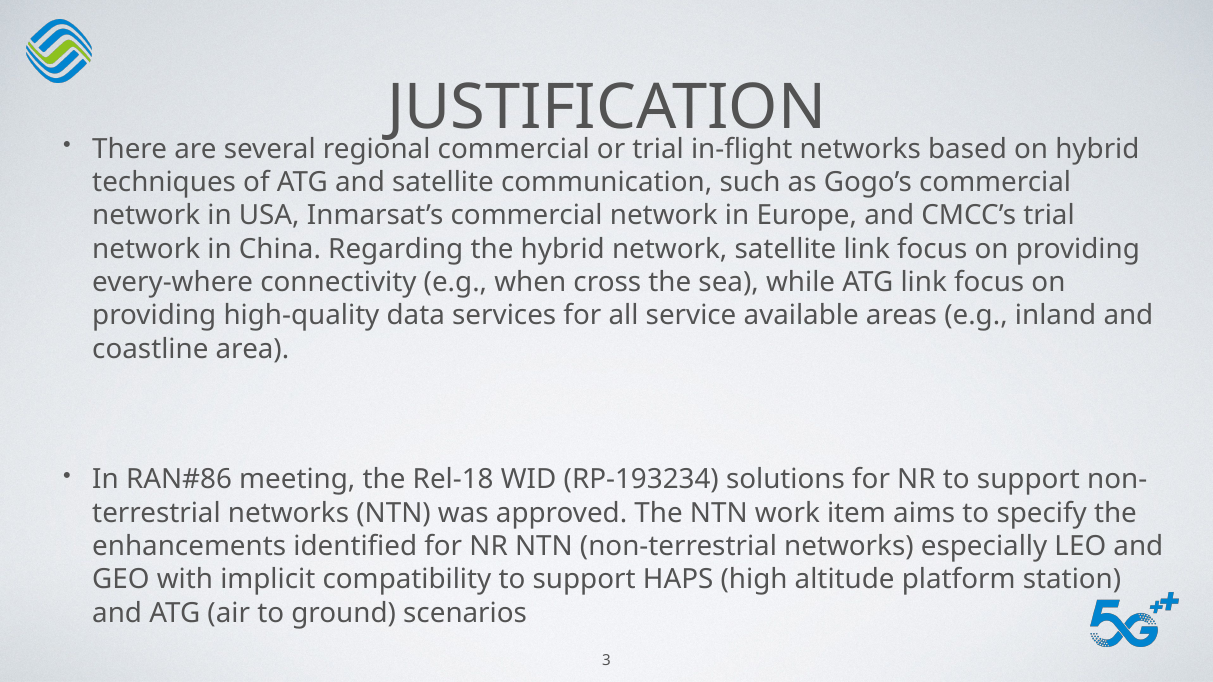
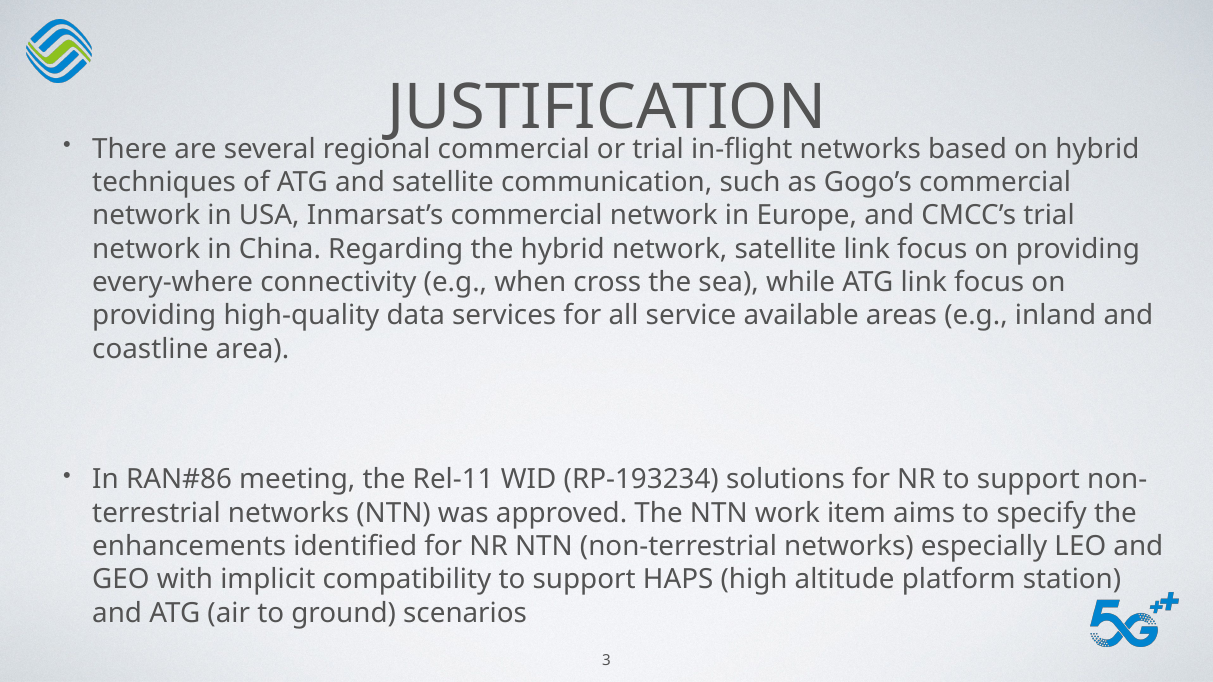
Rel-18: Rel-18 -> Rel-11 (453, 480)
